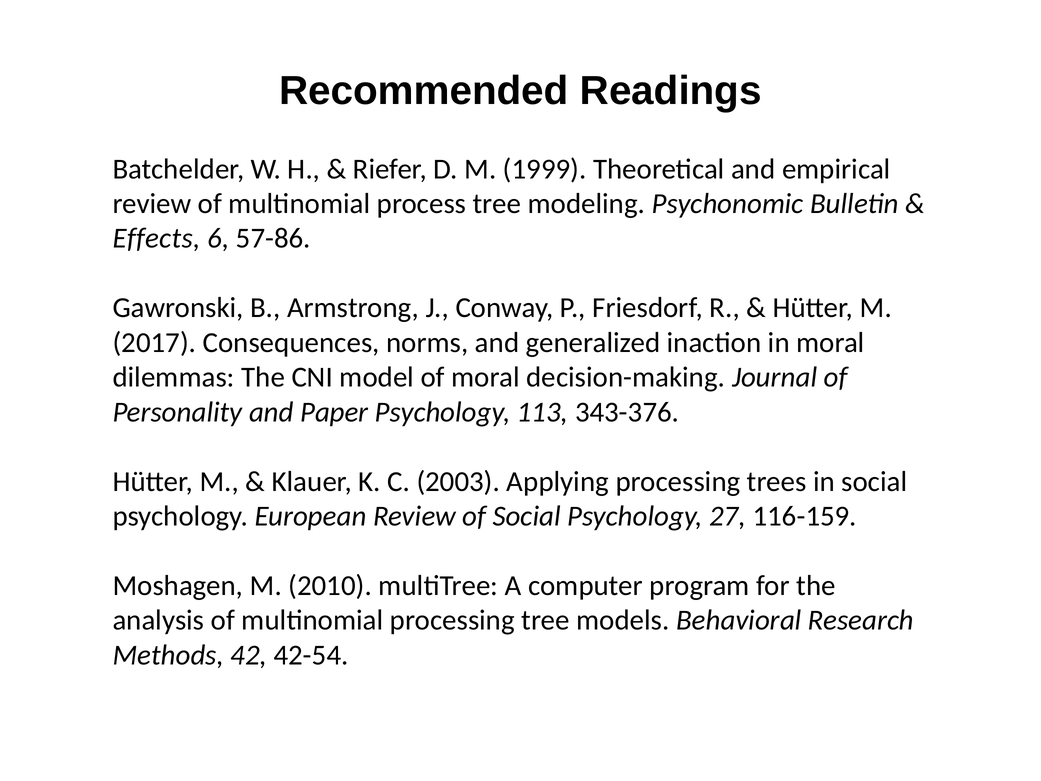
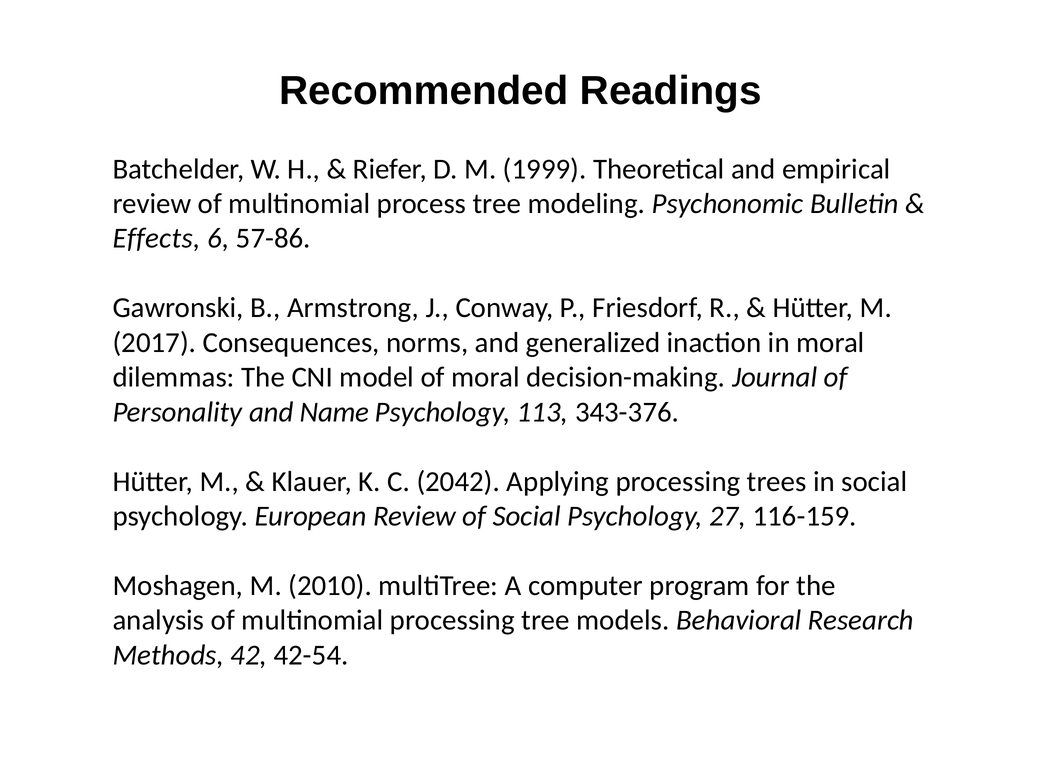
Paper: Paper -> Name (334, 412)
2003: 2003 -> 2042 (458, 481)
